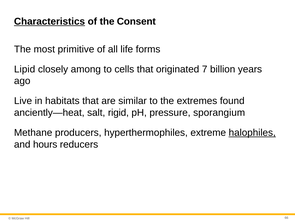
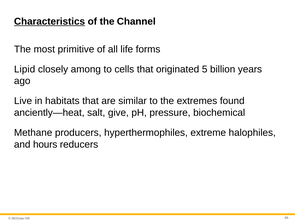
Consent: Consent -> Channel (136, 21)
7: 7 -> 5 (205, 69)
rigid: rigid -> give (118, 113)
sporangium: sporangium -> biochemical (219, 113)
halophiles underline: present -> none (252, 133)
